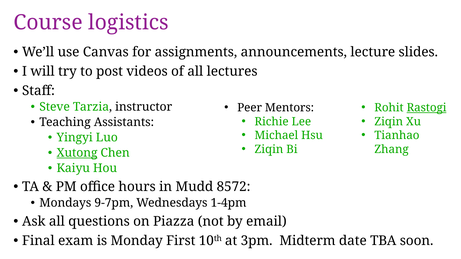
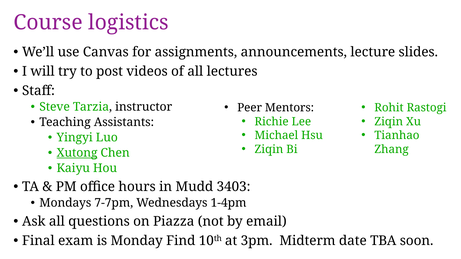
Rastogi underline: present -> none (427, 108)
8572: 8572 -> 3403 (234, 187)
9-7pm: 9-7pm -> 7-7pm (114, 203)
First: First -> Find (181, 241)
